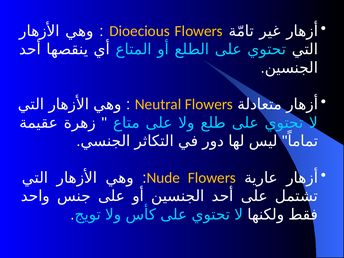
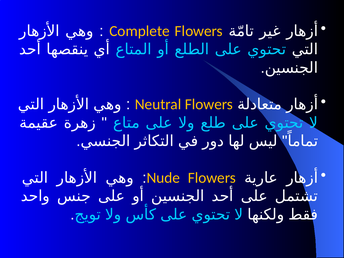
Dioecious: Dioecious -> Complete (140, 31)
